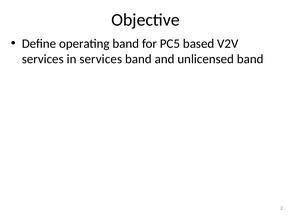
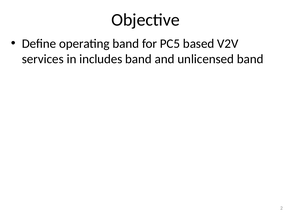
in services: services -> includes (101, 59)
